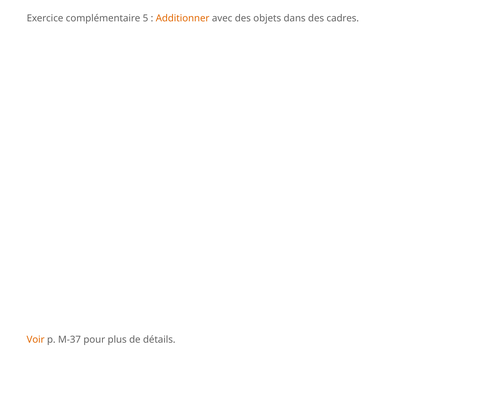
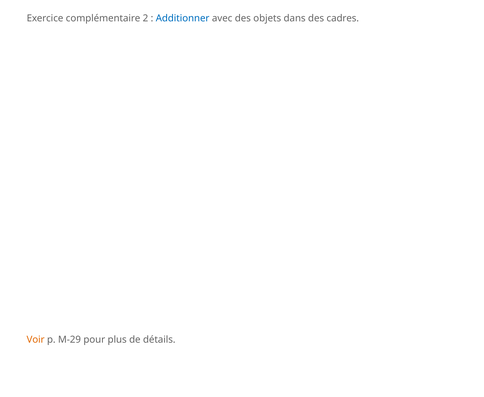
5: 5 -> 2 (145, 18)
Additionner colour: orange -> blue (183, 18)
M-37: M-37 -> M-29 (69, 340)
